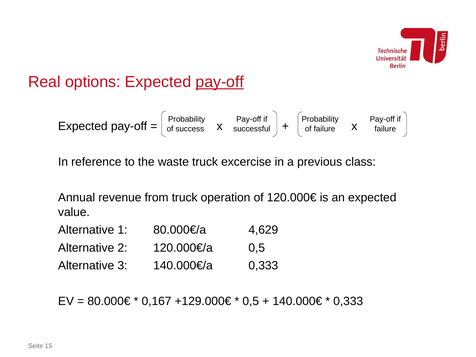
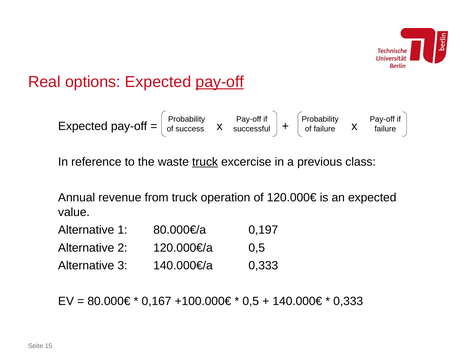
truck underline: none -> present (205, 162)
4,629: 4,629 -> 0,197 (263, 230)
+129.000€: +129.000€ -> +100.000€ (203, 301)
